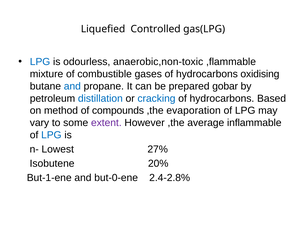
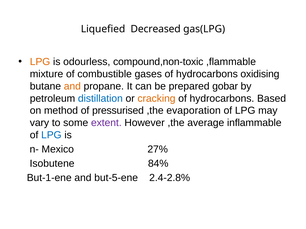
Controlled: Controlled -> Decreased (156, 29)
LPG colour: blue -> orange (40, 62)
anaerobic,non-toxic: anaerobic,non-toxic -> compound,non-toxic (158, 62)
and colour: blue -> orange (72, 86)
cracking colour: blue -> orange (156, 99)
compounds: compounds -> pressurised (118, 111)
Lowest: Lowest -> Mexico (58, 150)
20%: 20% -> 84% (158, 164)
but-0-ene: but-0-ene -> but-5-ene (116, 178)
